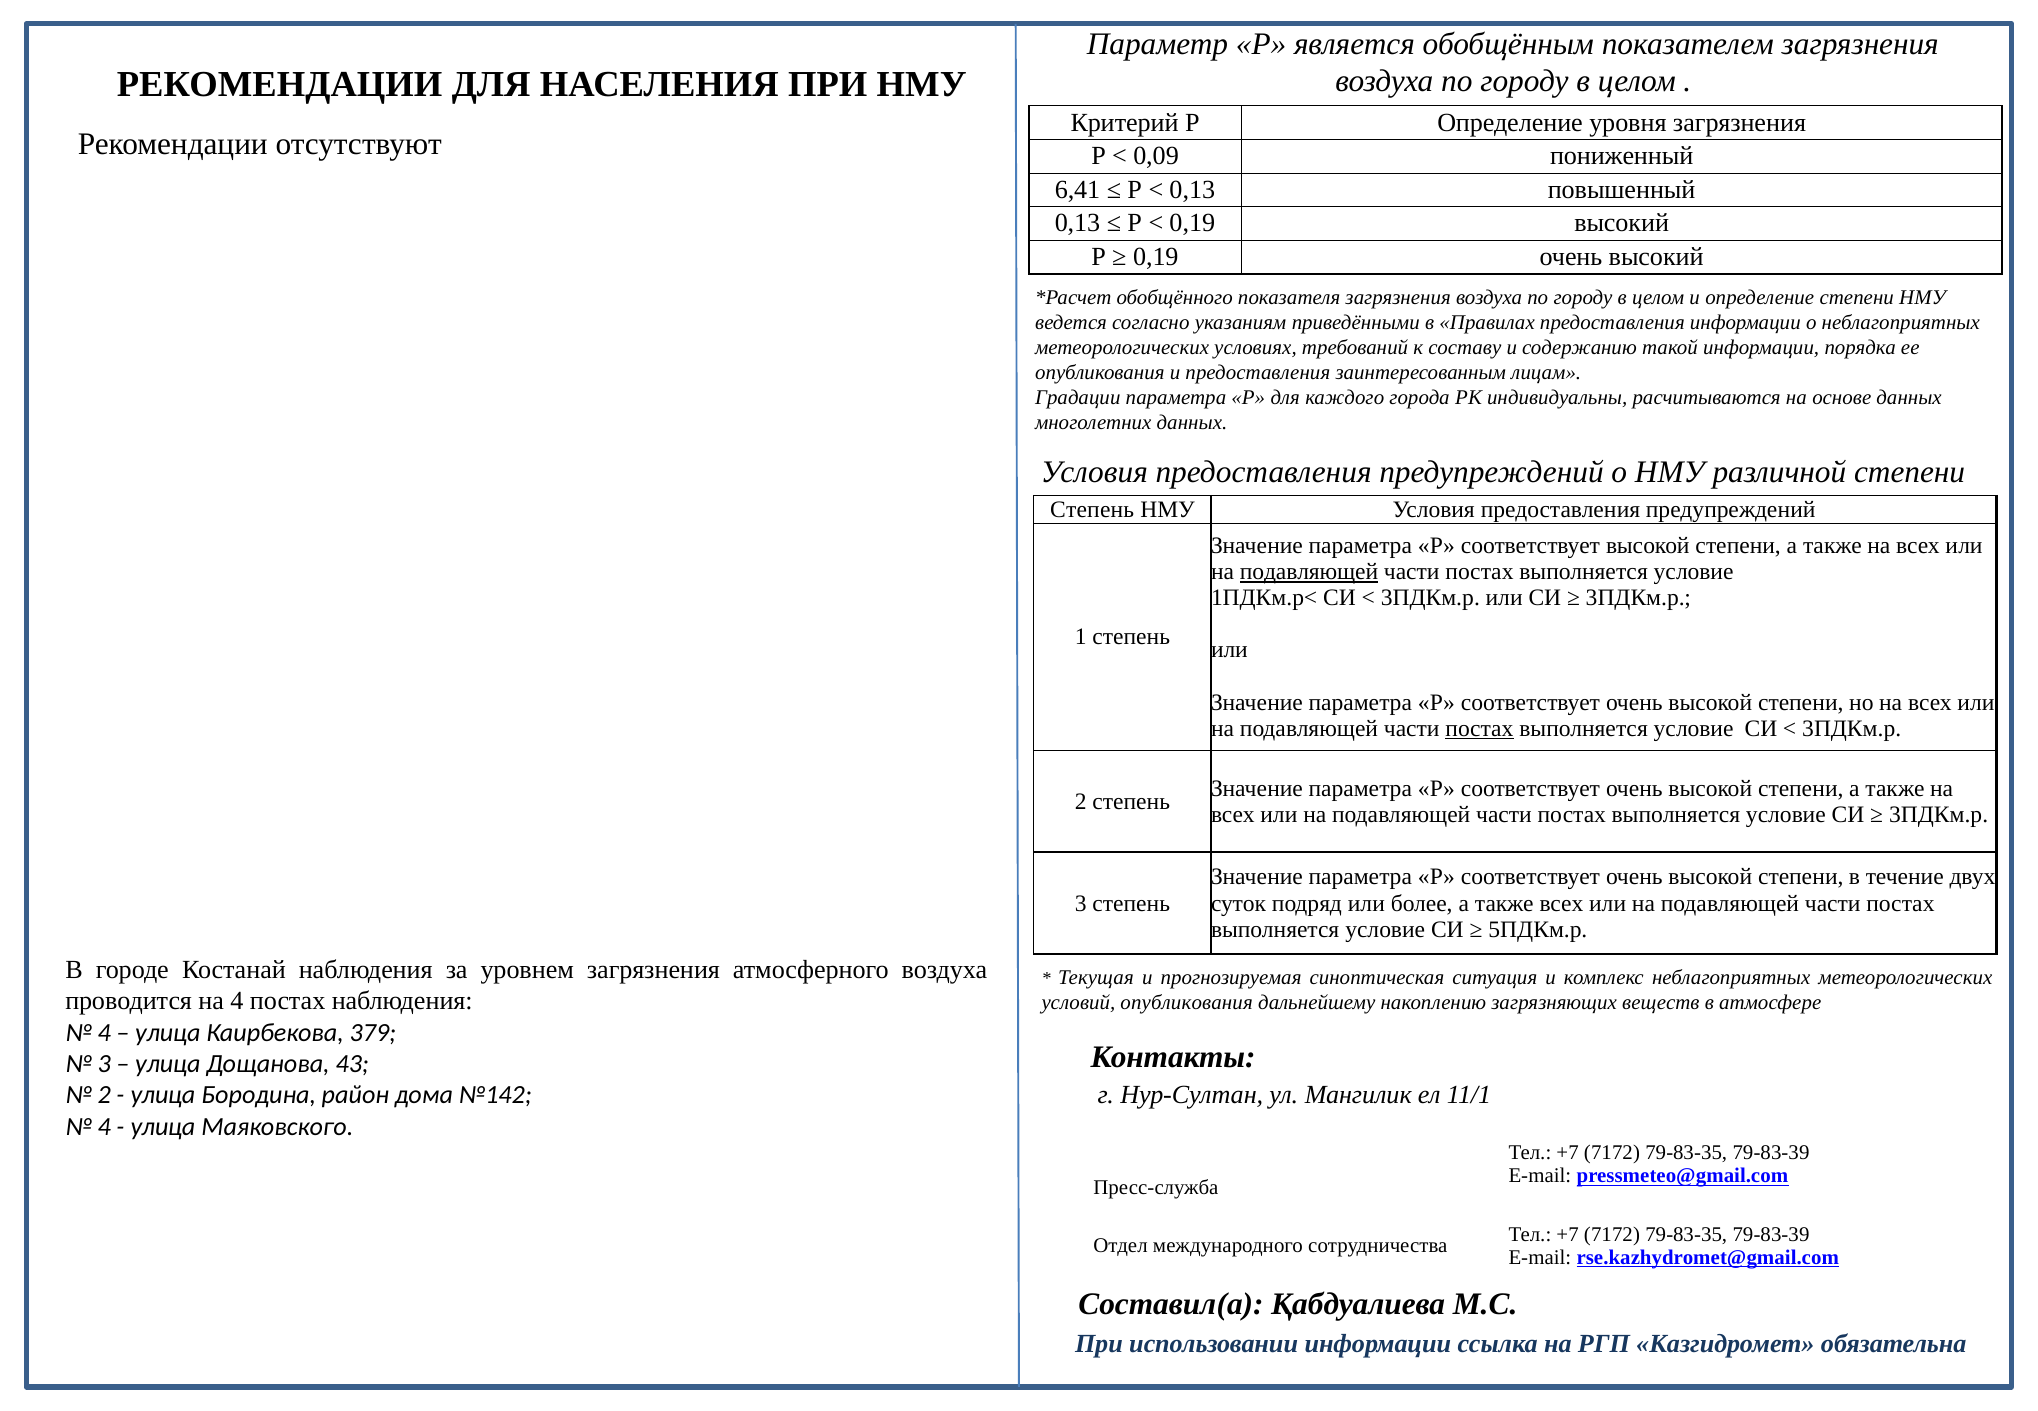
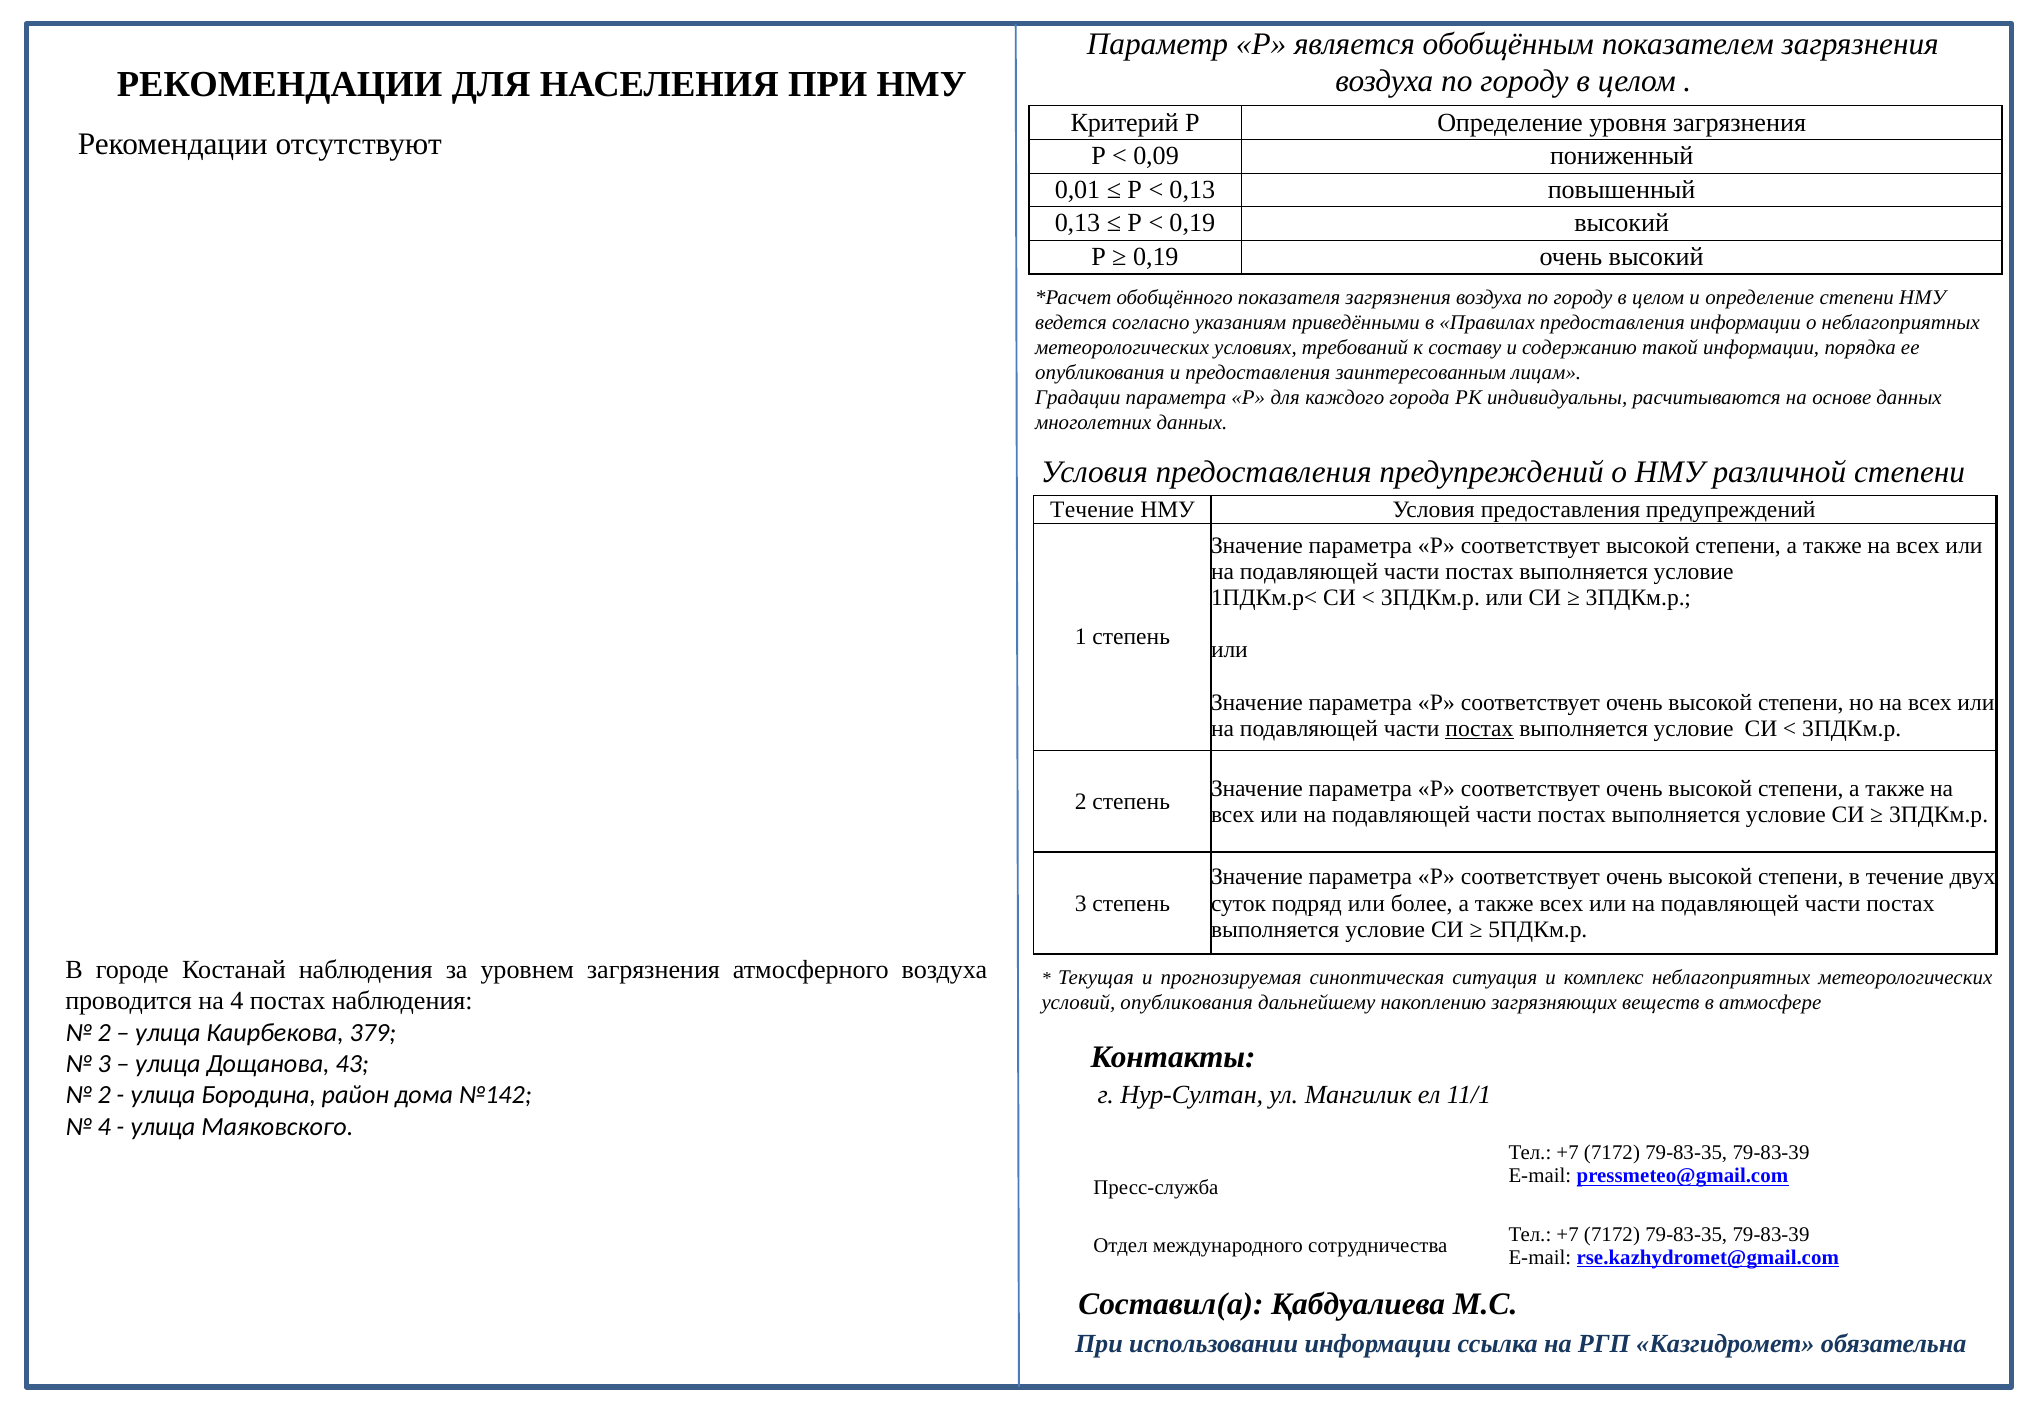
6,41: 6,41 -> 0,01 (1078, 190)
Степень: Степень -> Течение (1092, 510)
подавляющей underline: present -> none (1309, 572)
4: 4 -> 2 (104, 1032)
